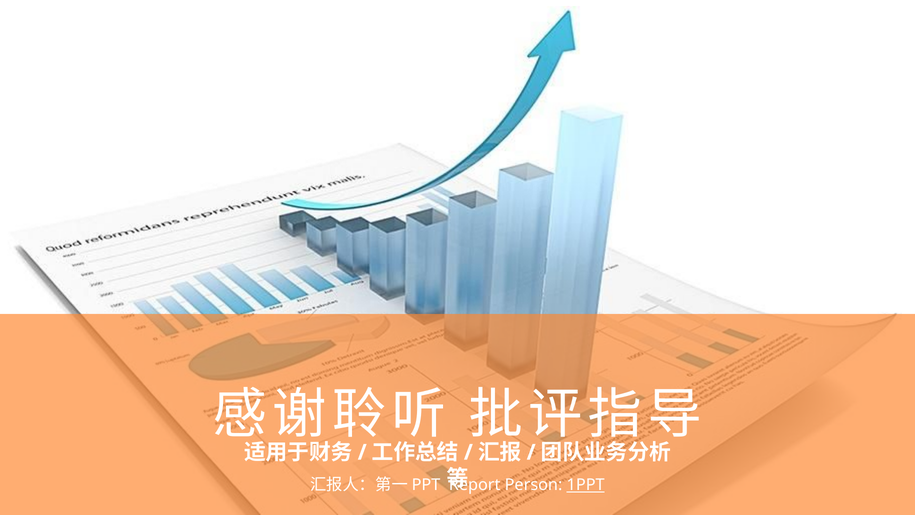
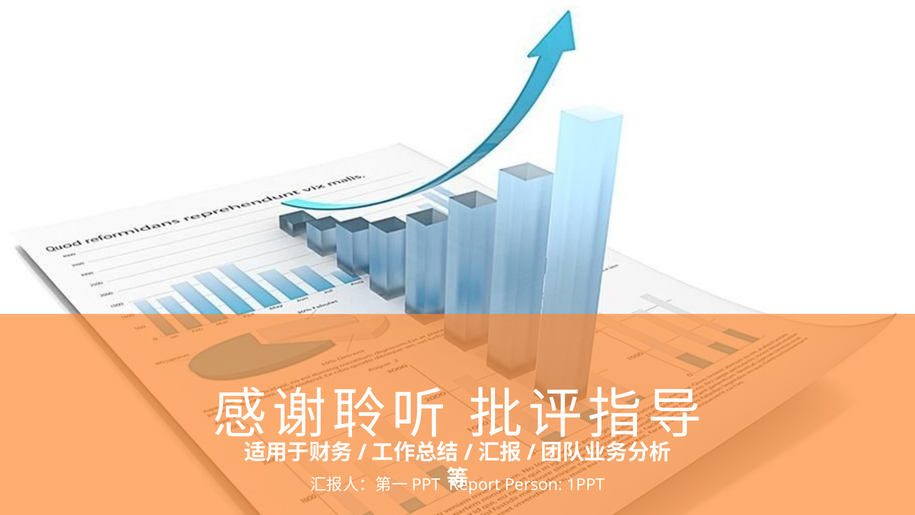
1PPT underline: present -> none (586, 485)
